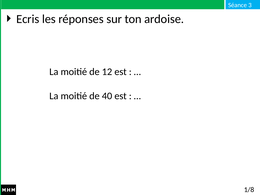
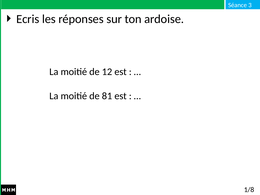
40: 40 -> 81 (107, 96)
